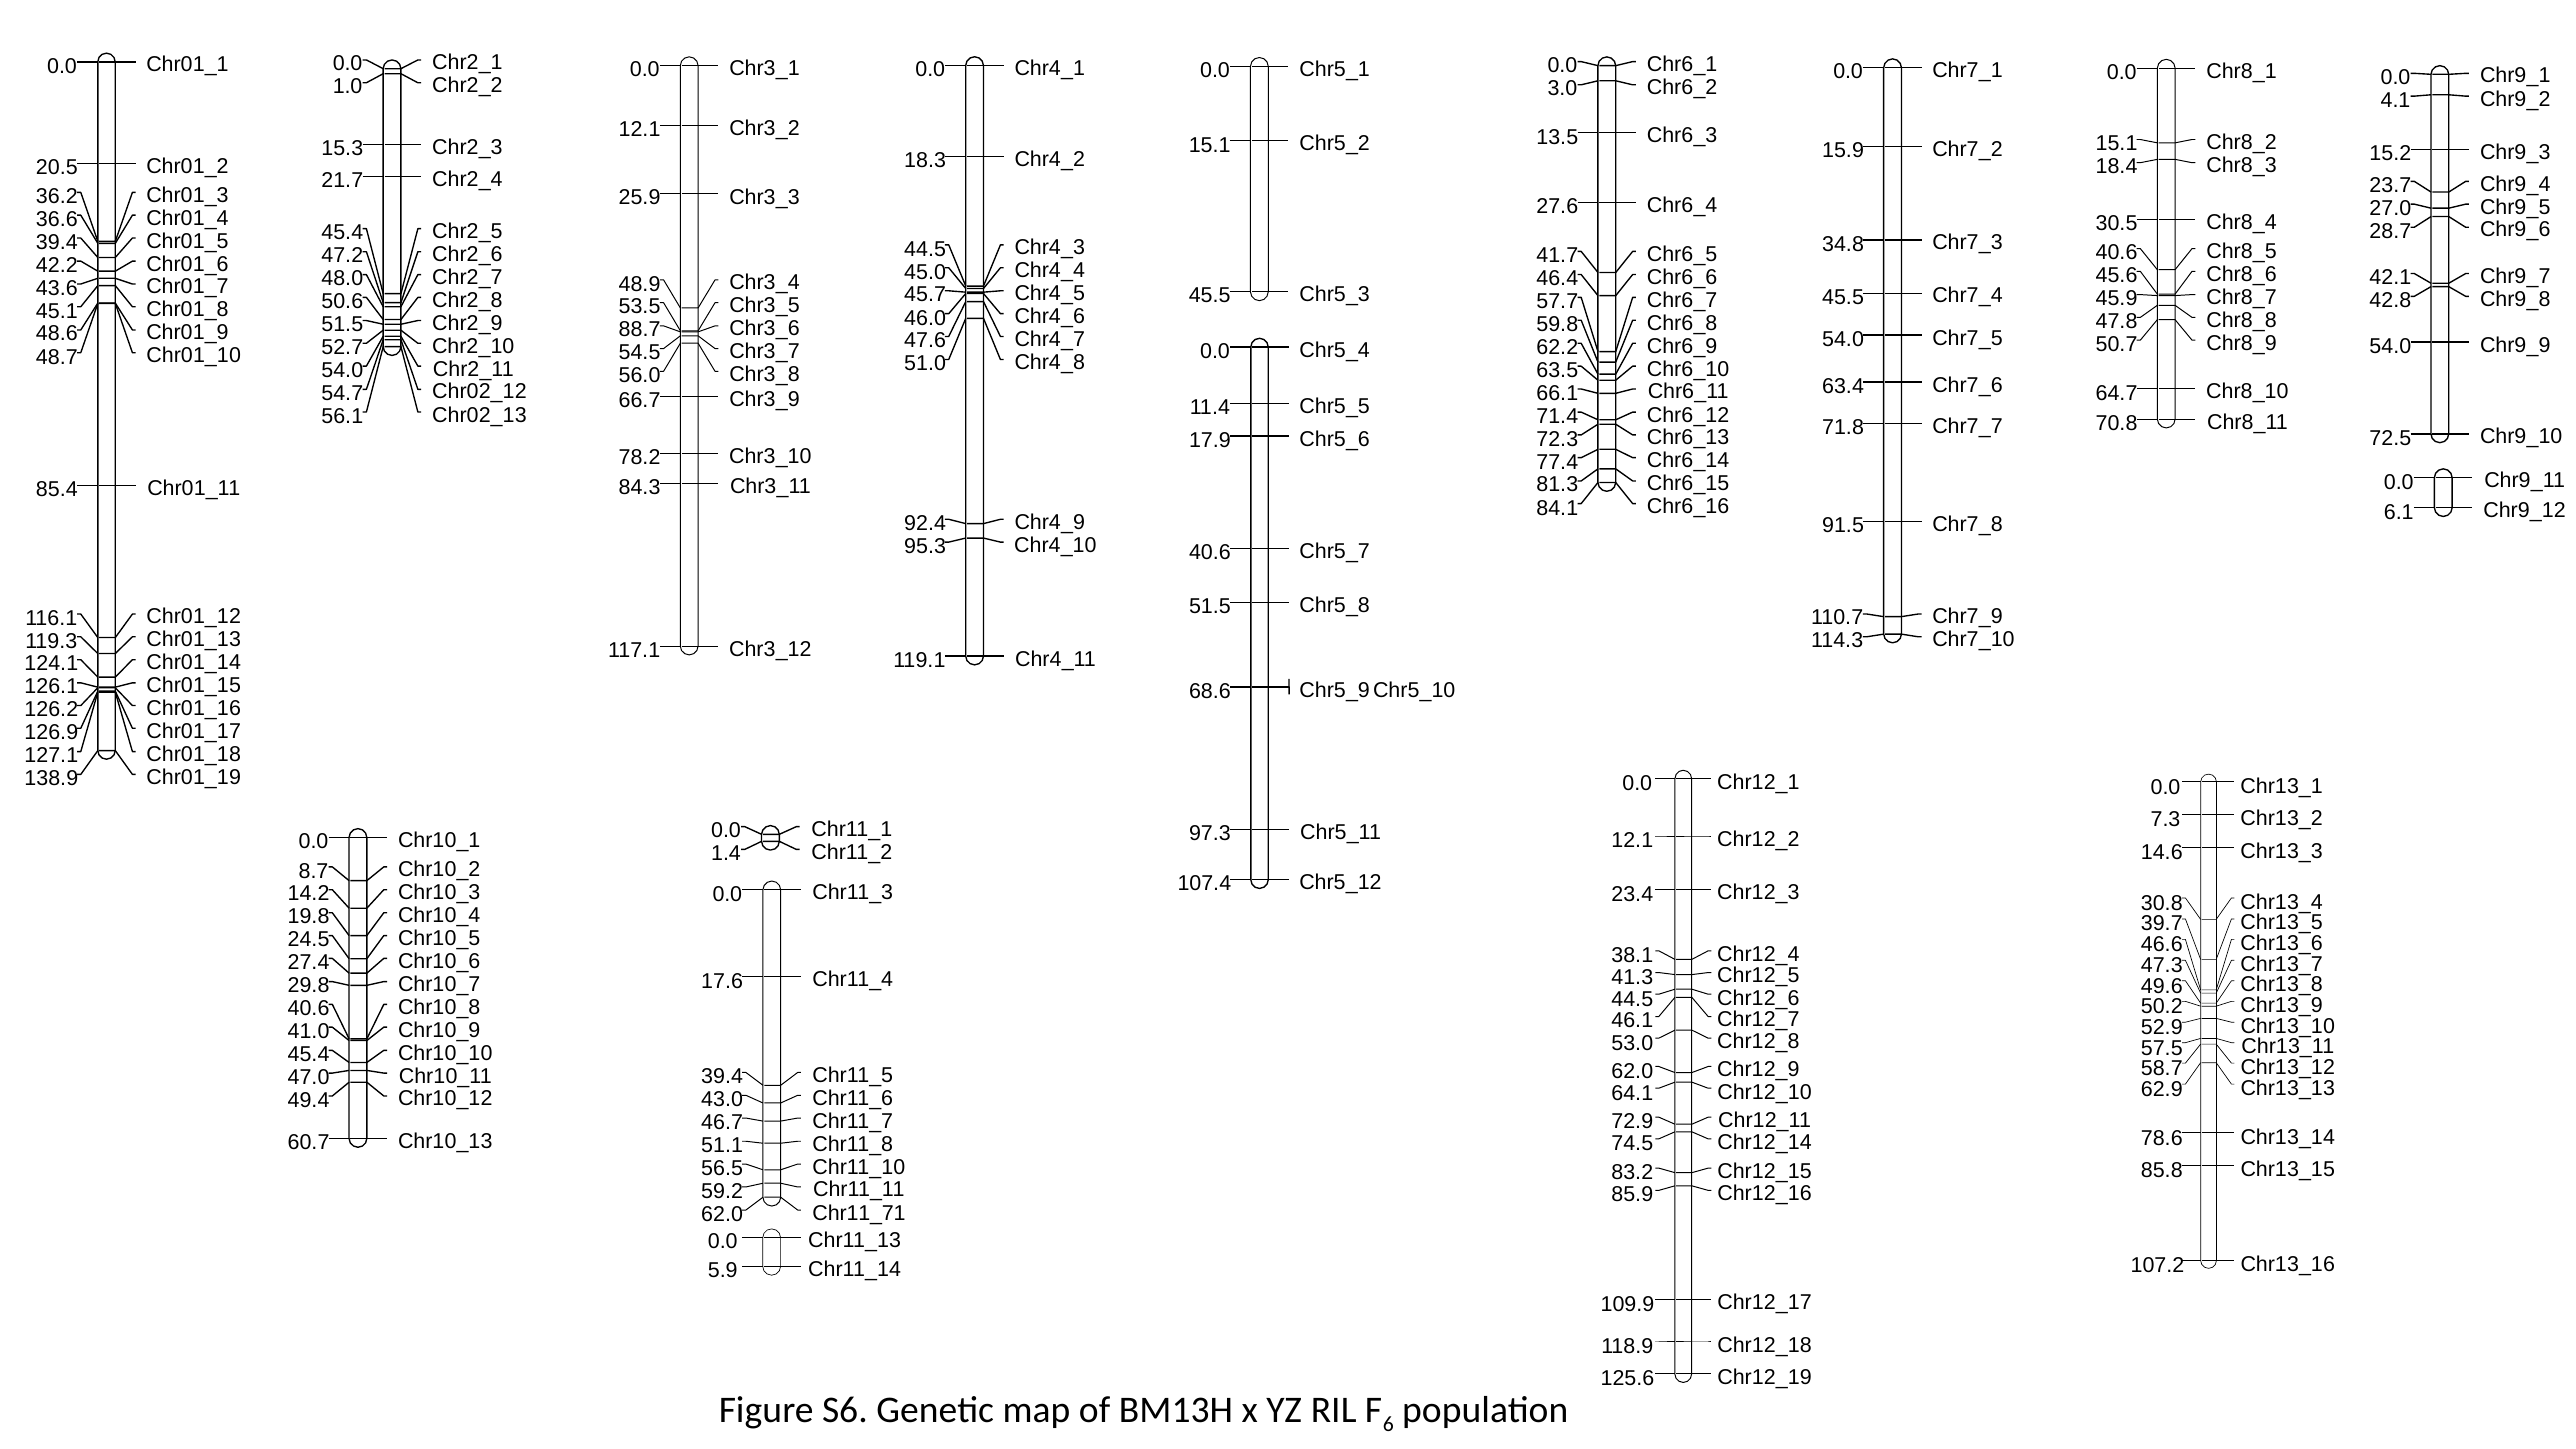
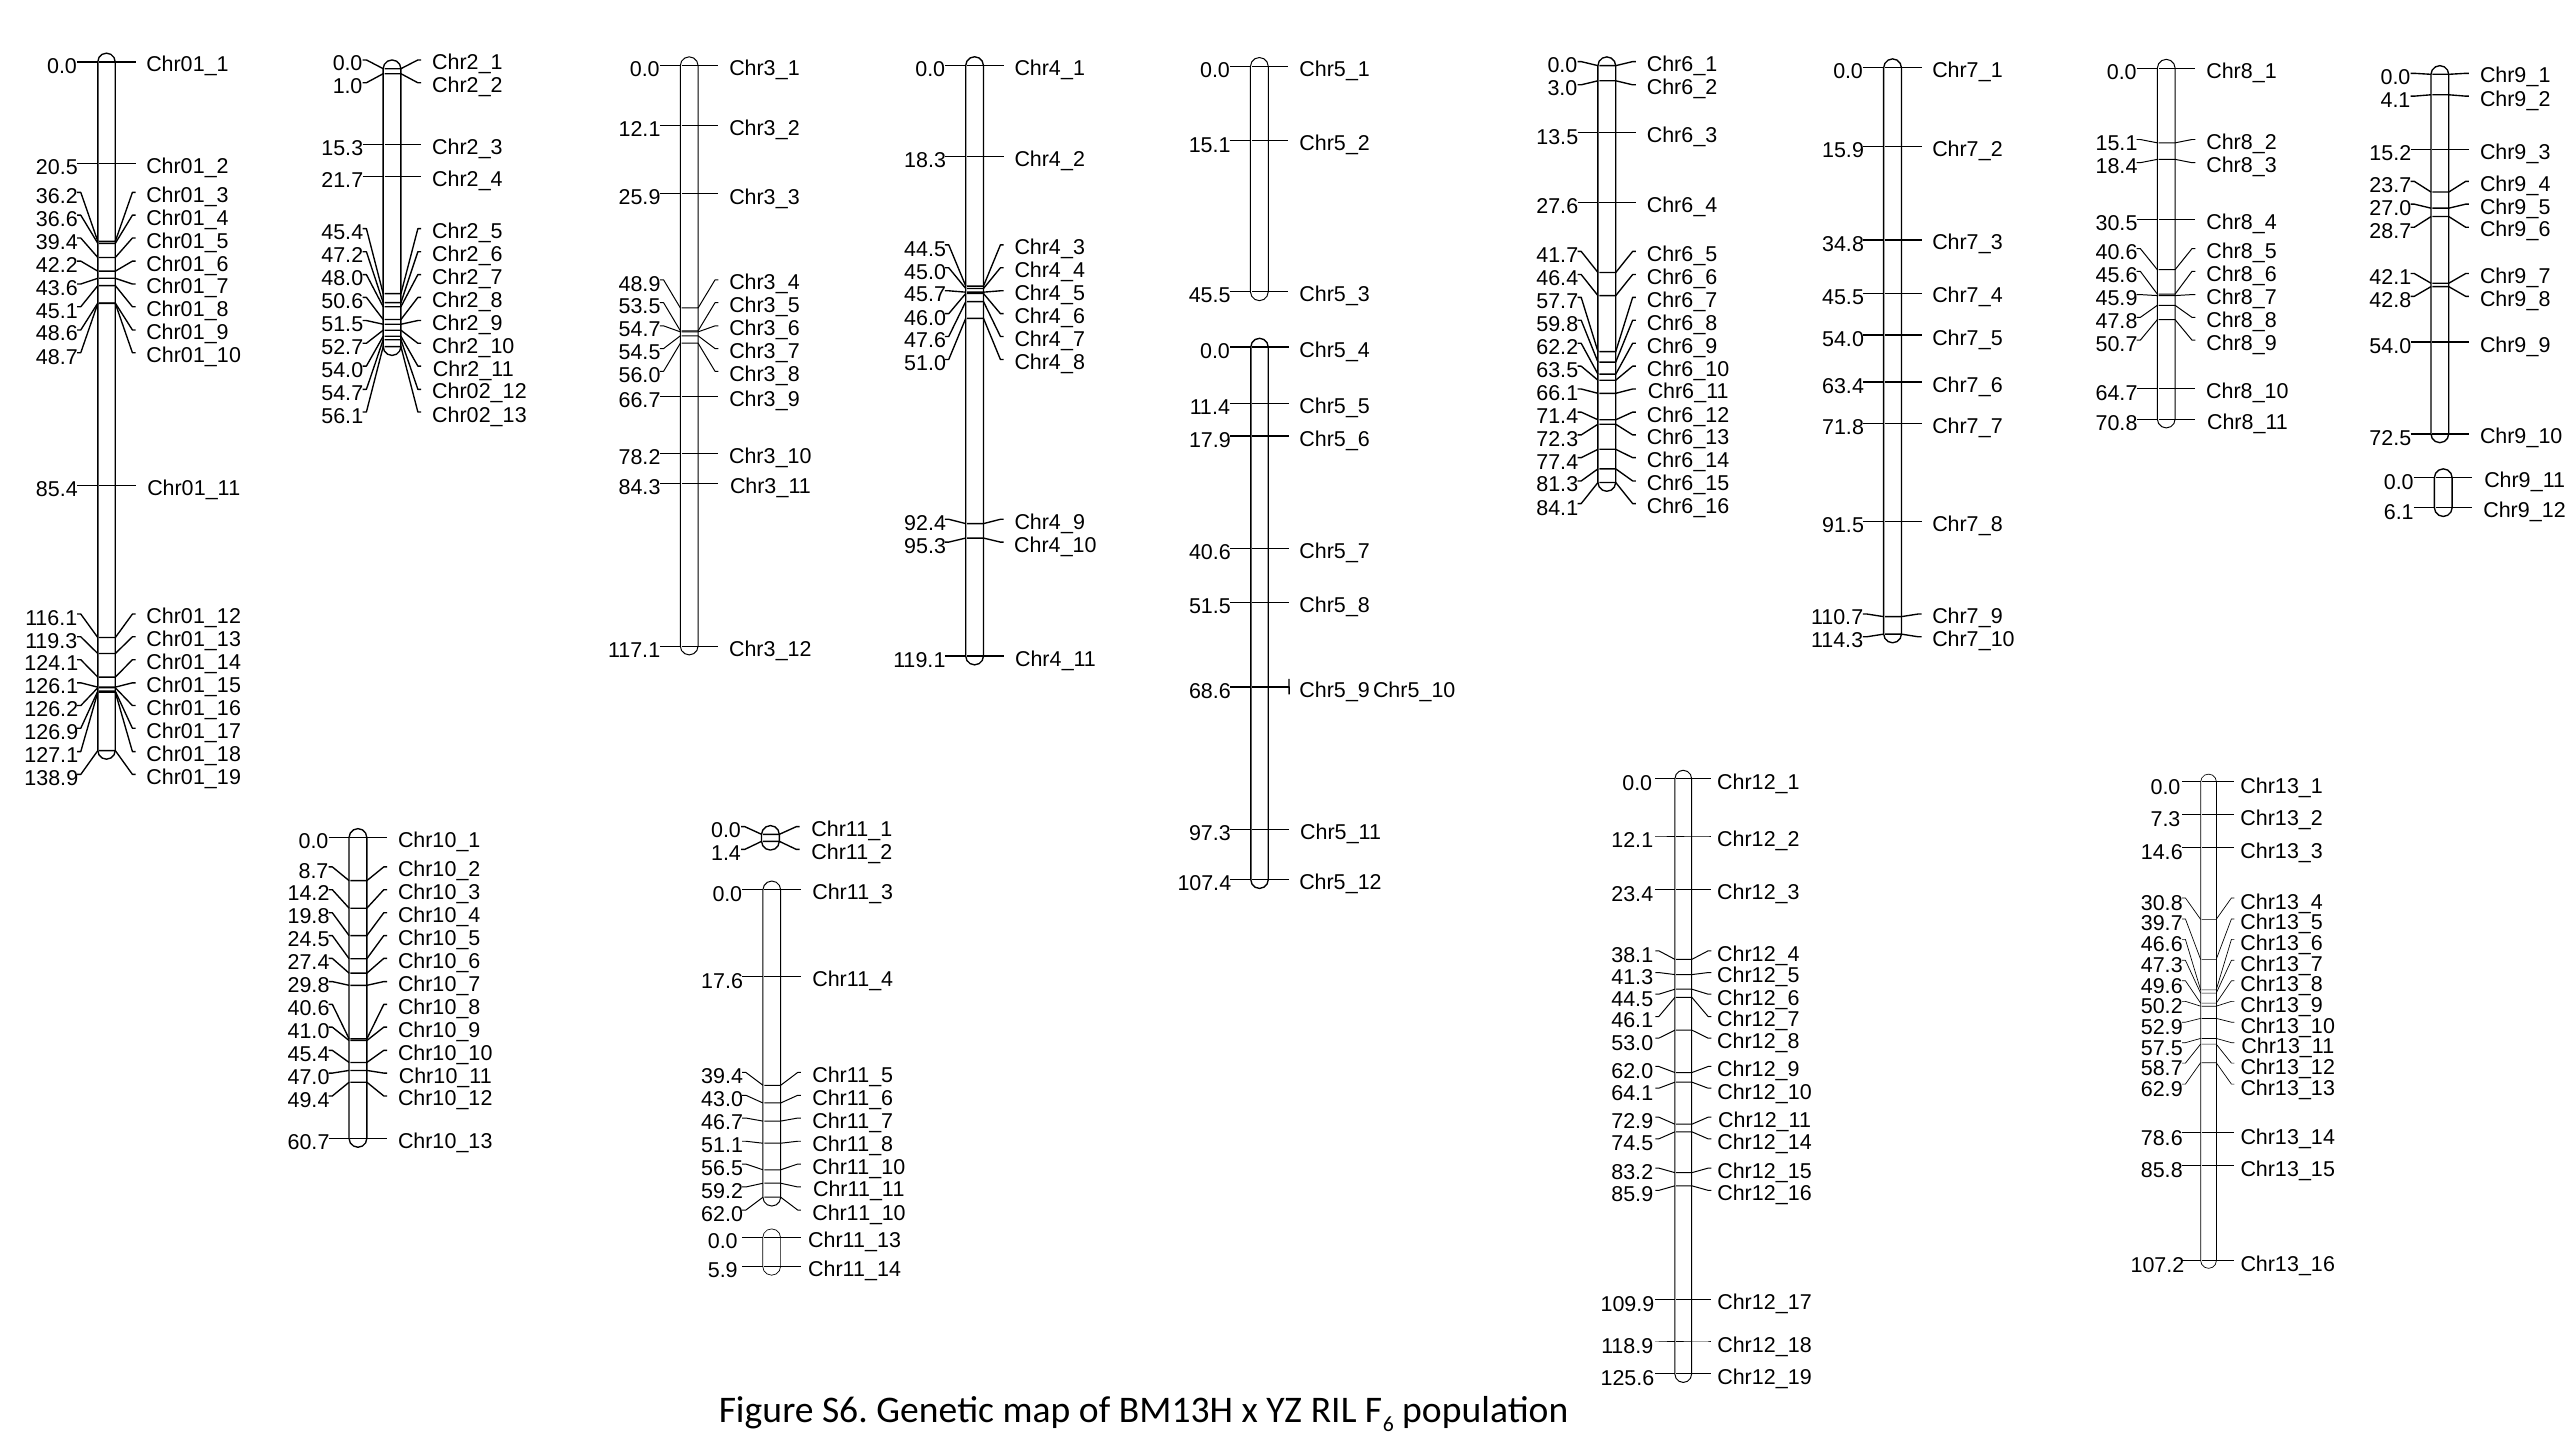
88.7: 88.7 -> 54.7 (640, 330)
Chr11_71: Chr11_71 -> Chr11_10 (859, 1213)
